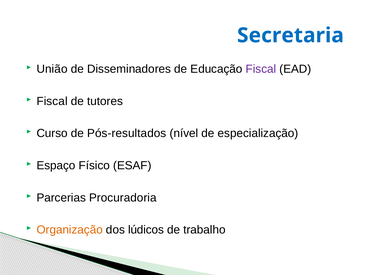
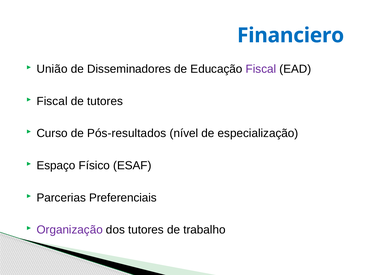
Secretaria: Secretaria -> Financiero (291, 35)
Procuradoria: Procuradoria -> Preferenciais (123, 197)
Organização colour: orange -> purple (70, 229)
dos lúdicos: lúdicos -> tutores (146, 229)
